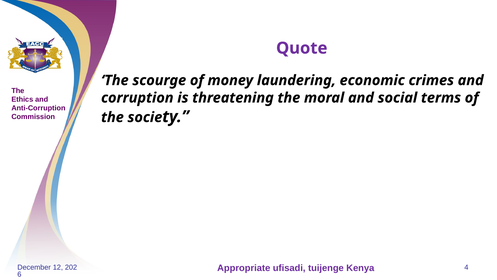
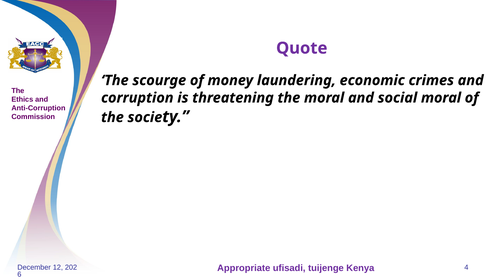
social terms: terms -> moral (441, 98)
